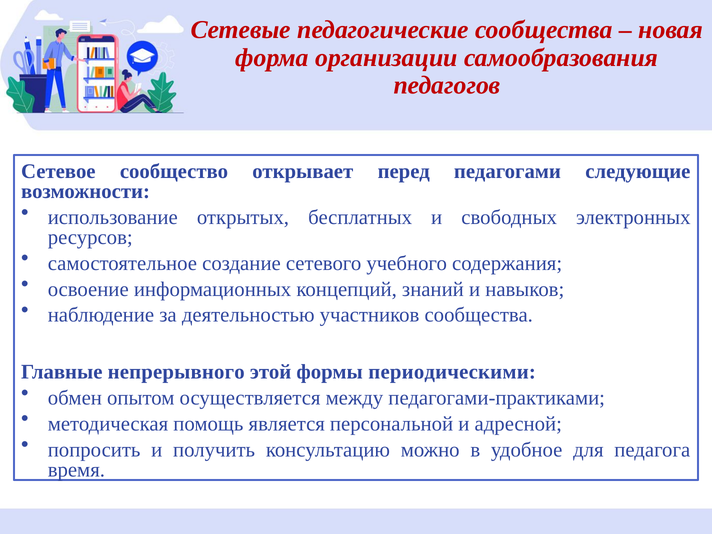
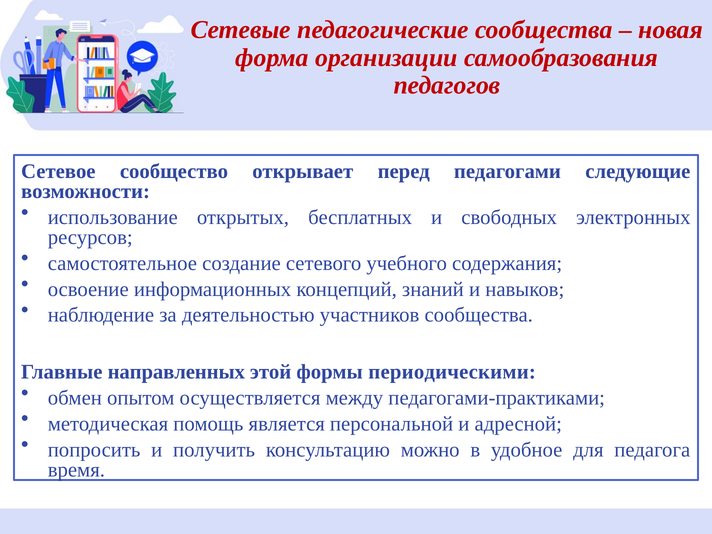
непрерывного: непрерывного -> направленных (176, 372)
